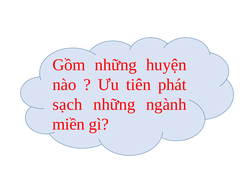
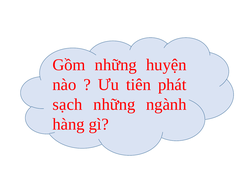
miền: miền -> hàng (68, 124)
